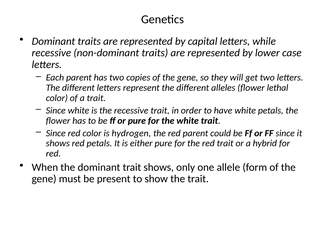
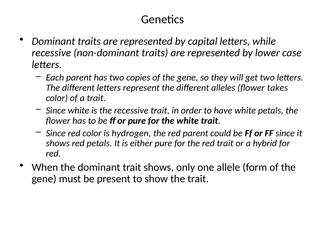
lethal: lethal -> takes (277, 88)
